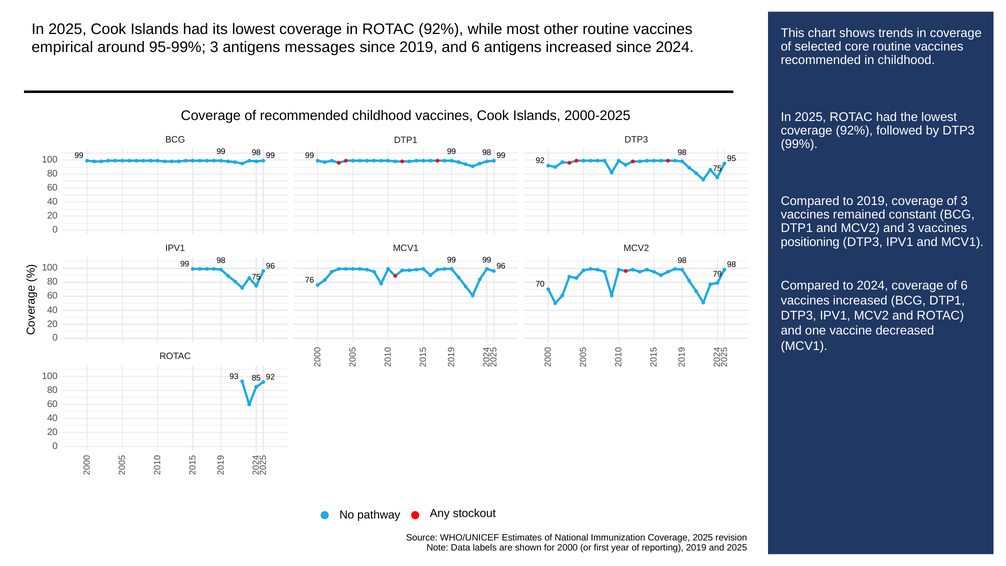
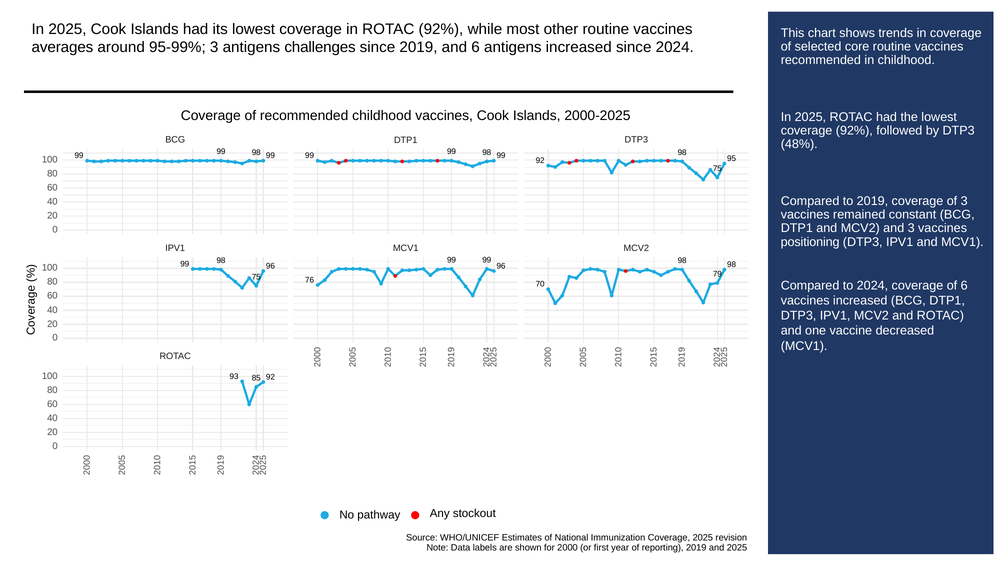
empirical: empirical -> averages (62, 47)
messages: messages -> challenges (320, 47)
99%: 99% -> 48% (799, 144)
